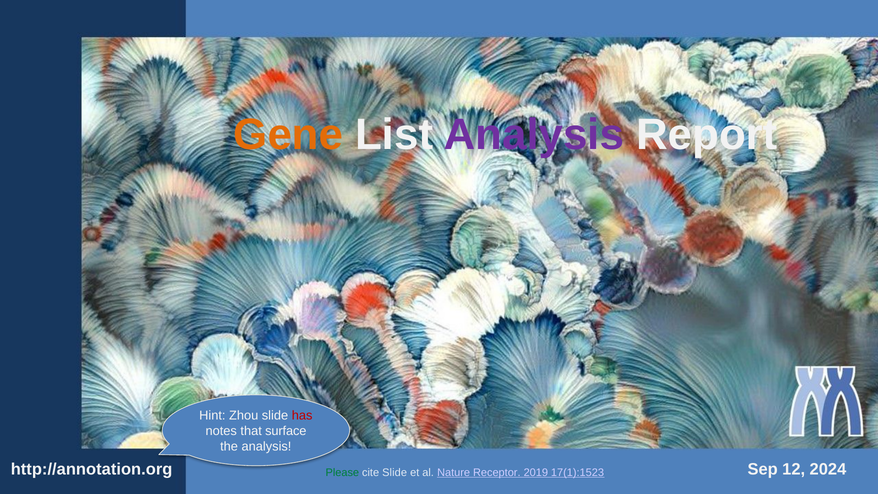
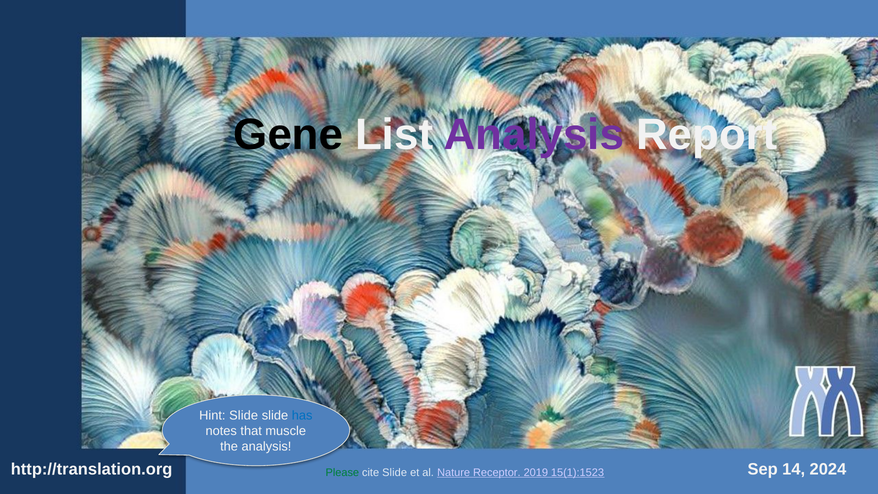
Gene colour: orange -> black (288, 135)
Hint Zhou: Zhou -> Slide (244, 416)
has colour: red -> blue (302, 416)
surface: surface -> muscle (286, 431)
http://annotation.org: http://annotation.org -> http://translation.org (92, 469)
12: 12 -> 14 (794, 469)
17(1):1523: 17(1):1523 -> 15(1):1523 (577, 472)
